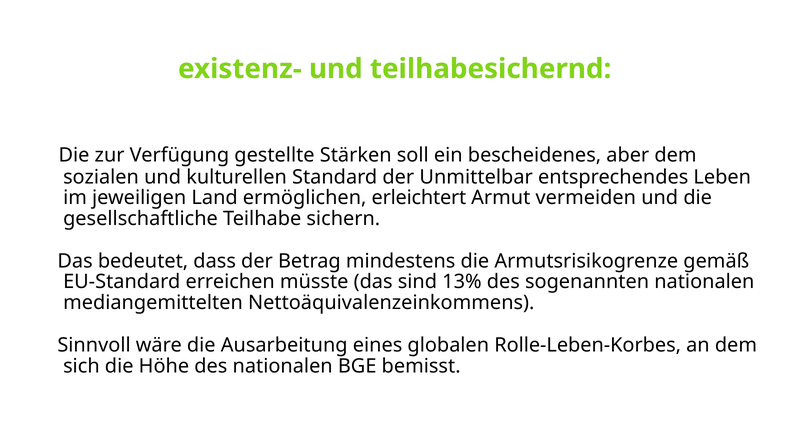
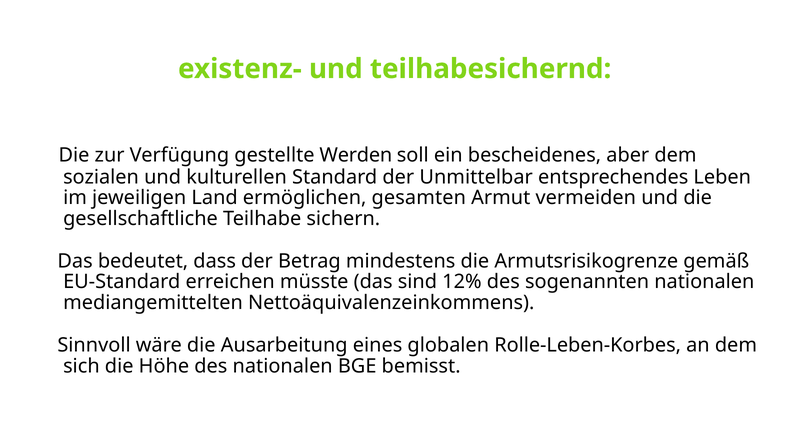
Stärken: Stärken -> Werden (356, 156)
erleichtert: erleichtert -> gesamten (419, 198)
13%: 13% -> 12% (462, 282)
